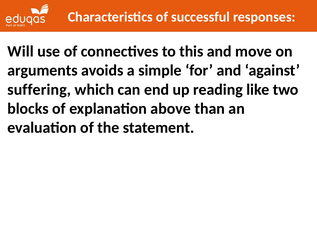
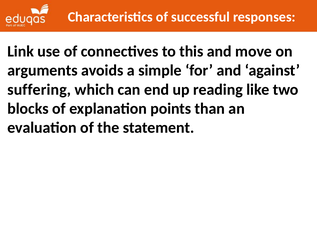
Will: Will -> Link (21, 51)
above: above -> points (171, 108)
